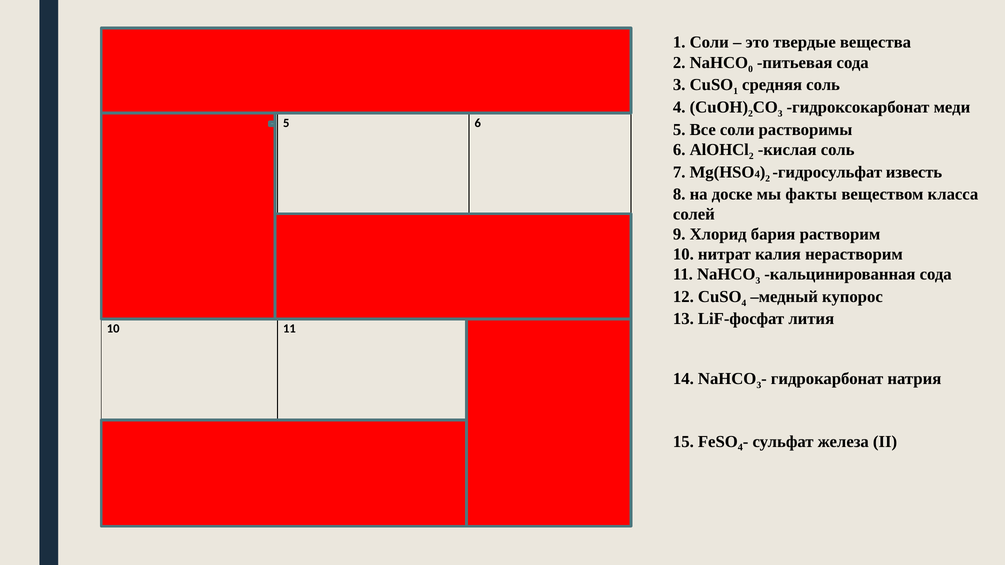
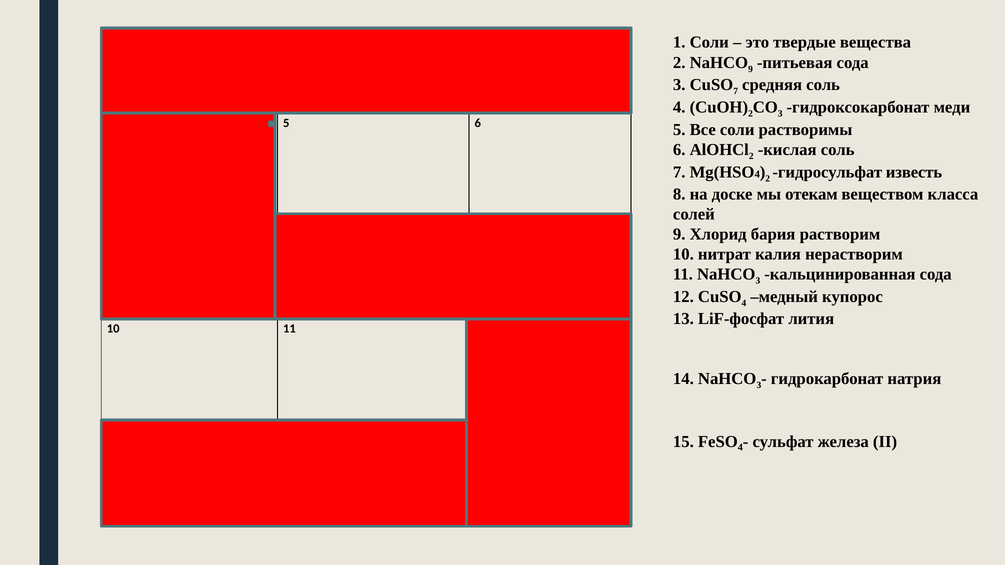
0: 0 -> 9 (750, 69)
1: 1 -> 7 (736, 91)
факты: факты -> отекам (811, 195)
